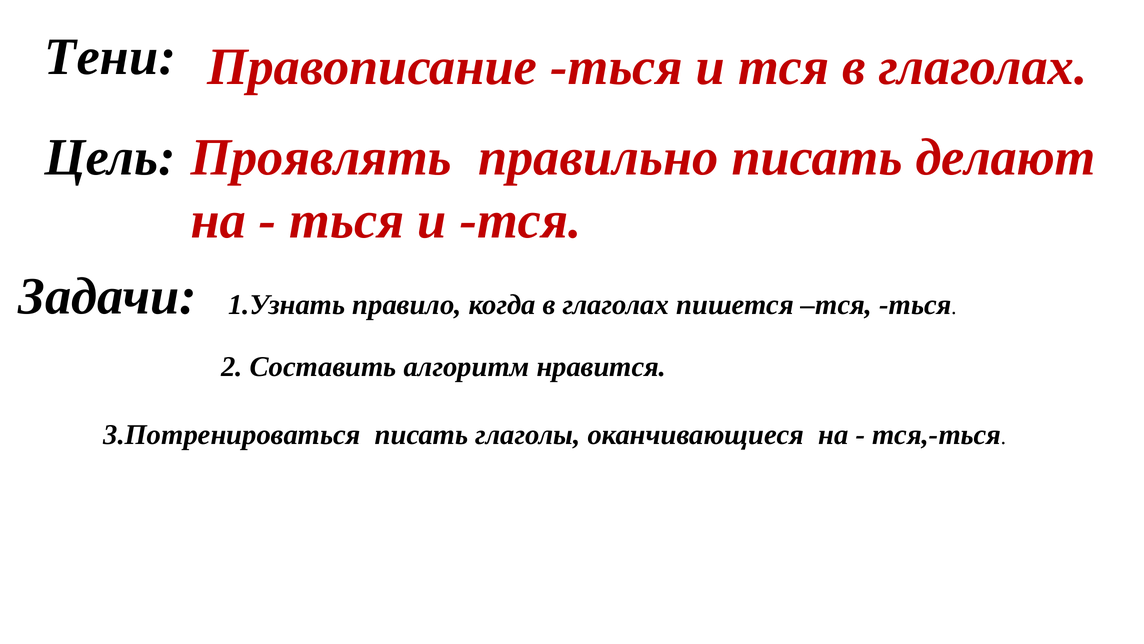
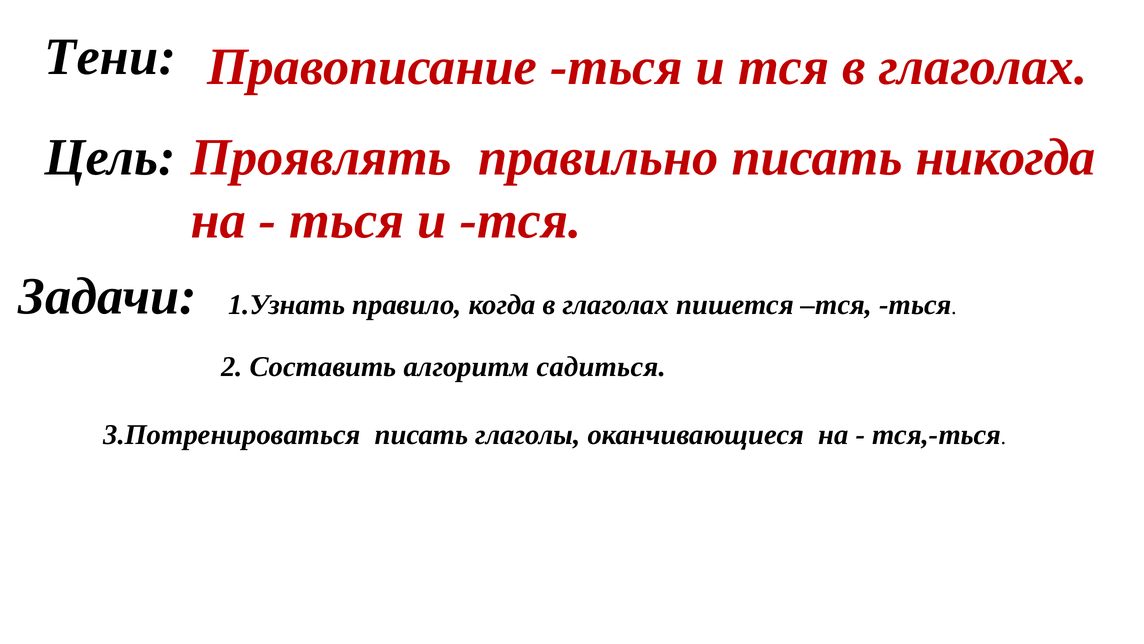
делают: делают -> никогда (1006, 157)
нравится: нравится -> садиться (601, 366)
